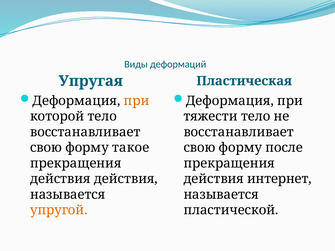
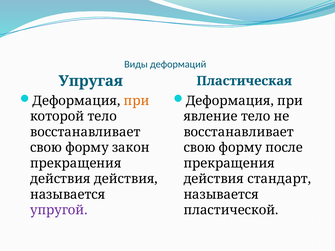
тяжести: тяжести -> явление (211, 116)
такое: такое -> закон (131, 148)
интернет: интернет -> стандарт (279, 179)
упругой colour: orange -> purple (59, 210)
